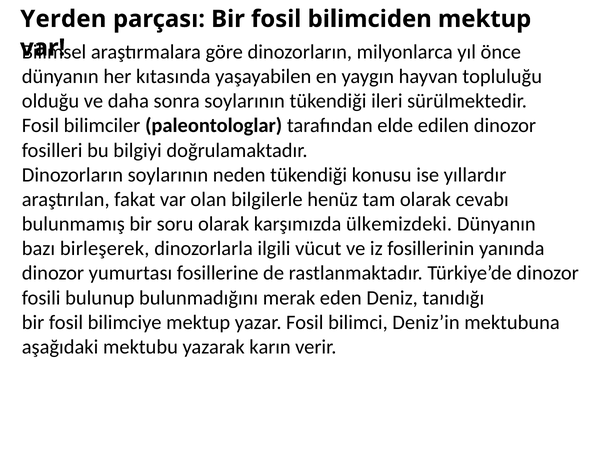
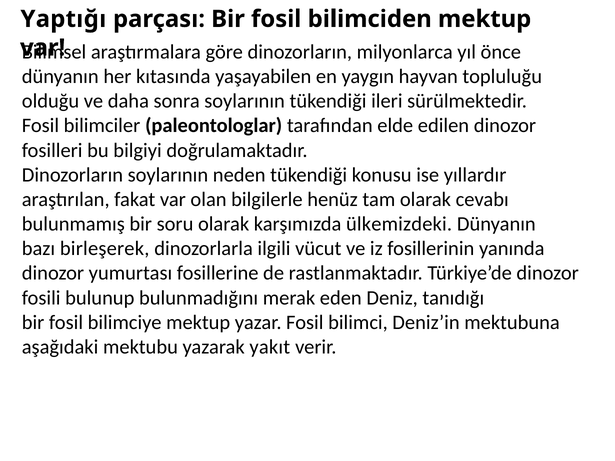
Yerden: Yerden -> Yaptığı (63, 19)
karın: karın -> yakıt (270, 347)
